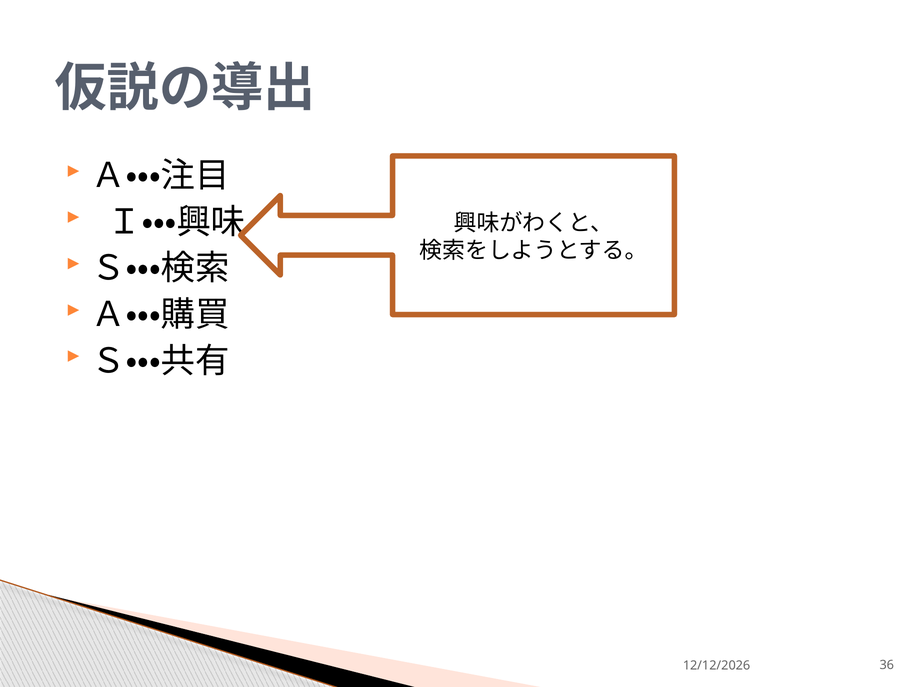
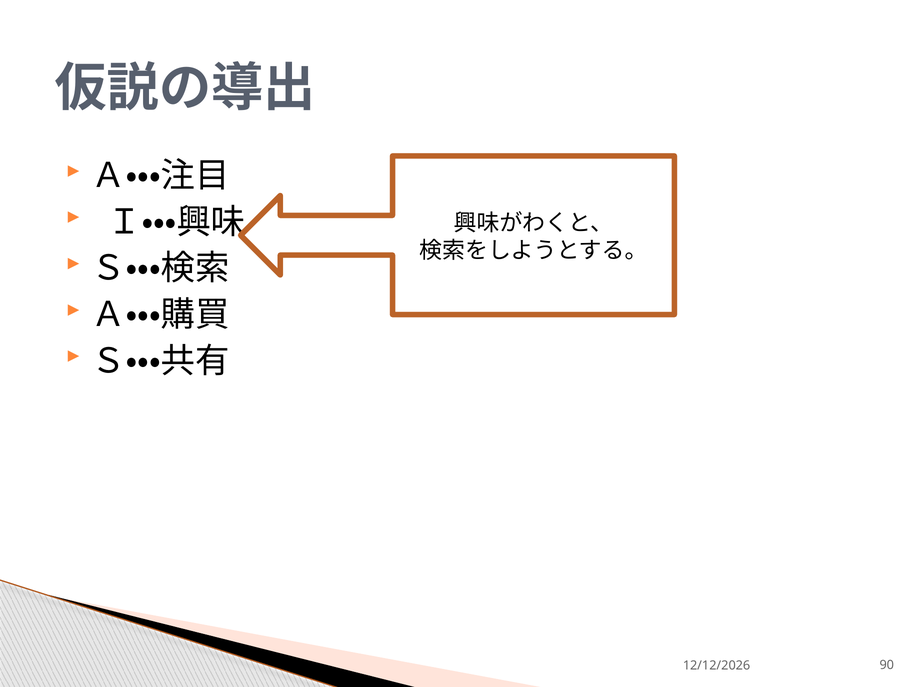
36: 36 -> 90 (887, 665)
